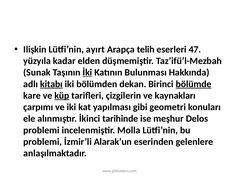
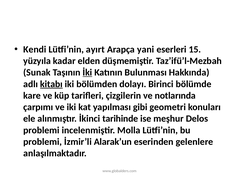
Ilişkin: Ilişkin -> Kendi (35, 49)
telih: telih -> yani (146, 49)
47: 47 -> 15 (195, 49)
dekan: dekan -> dolayı (133, 84)
bölümde underline: present -> none (194, 84)
küp underline: present -> none (62, 96)
kaynakları: kaynakları -> notlarında (175, 96)
